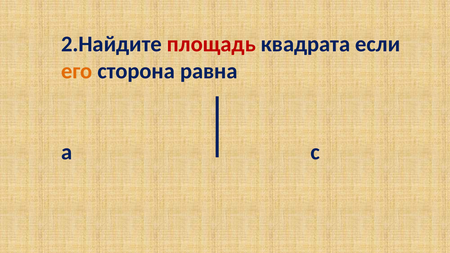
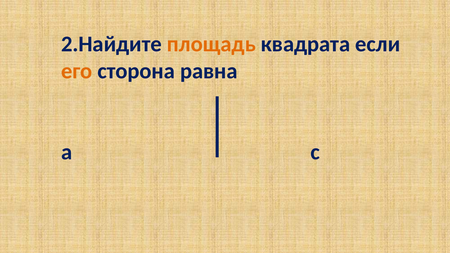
площадь colour: red -> orange (211, 44)
